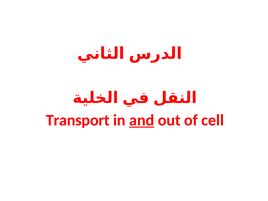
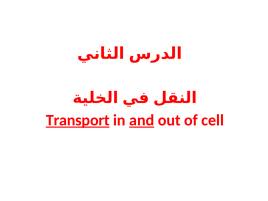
Transport underline: none -> present (78, 120)
